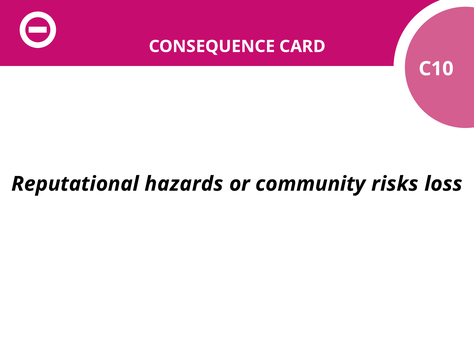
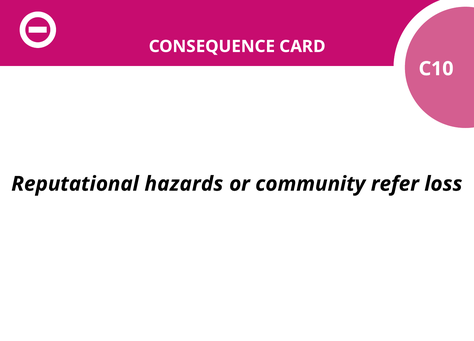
risks: risks -> refer (395, 184)
